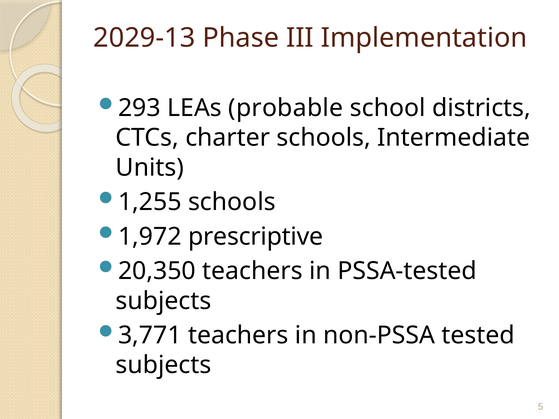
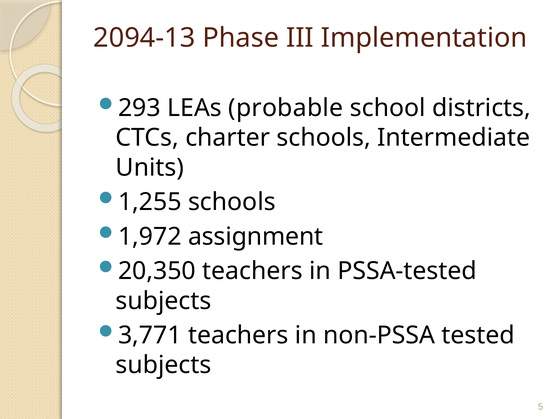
2029-13: 2029-13 -> 2094-13 (144, 38)
prescriptive: prescriptive -> assignment (256, 237)
